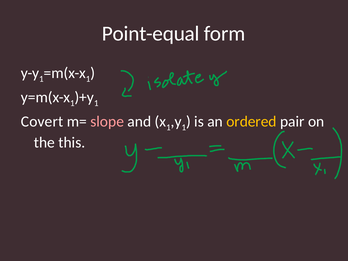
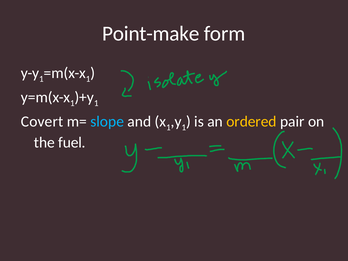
Point-equal: Point-equal -> Point-make (151, 34)
slope colour: pink -> light blue (107, 121)
this: this -> fuel (72, 143)
